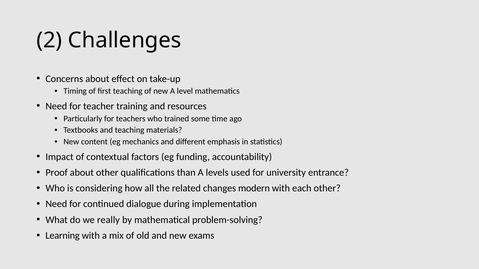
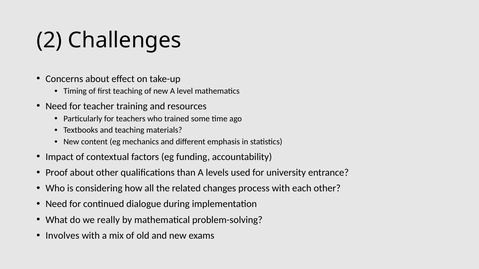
modern: modern -> process (254, 189)
Learning: Learning -> Involves (62, 236)
